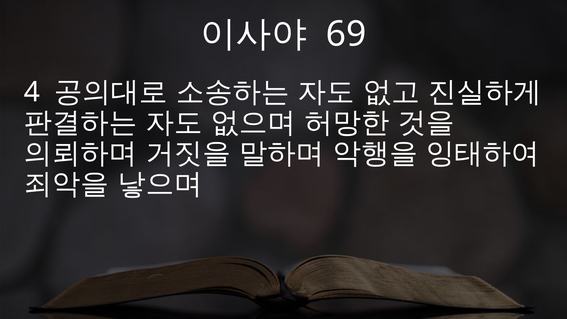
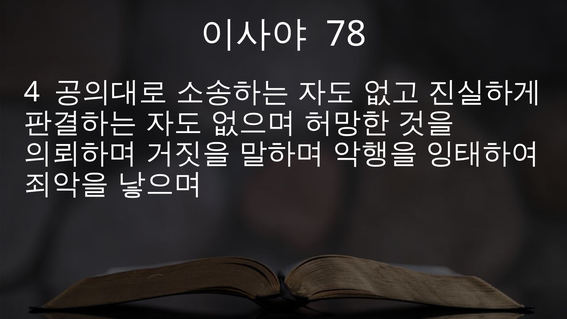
69: 69 -> 78 (346, 34)
